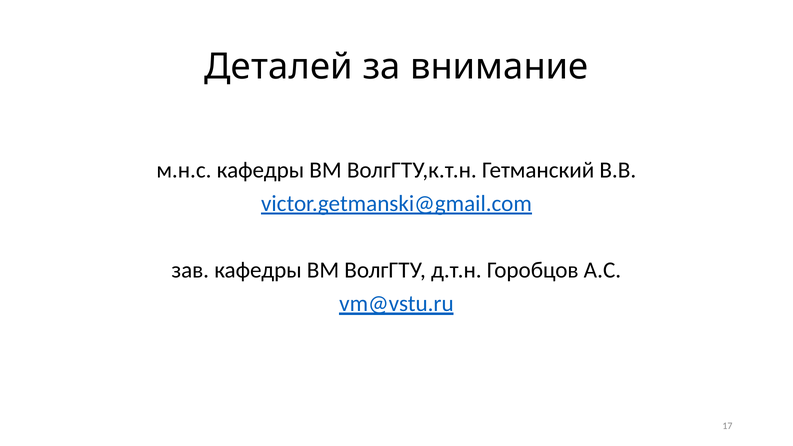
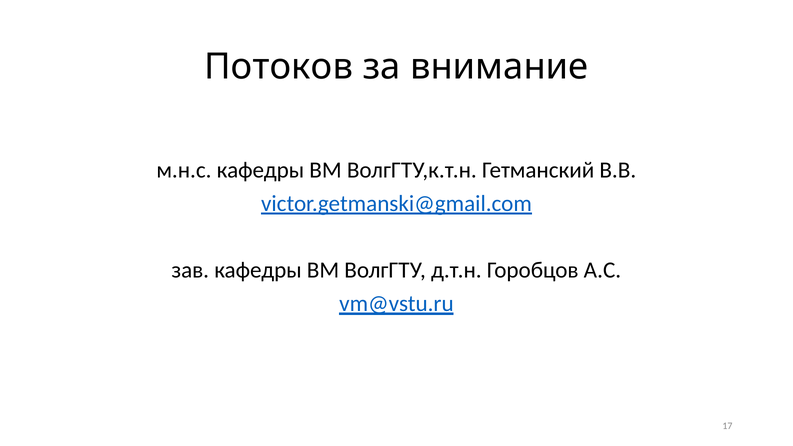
Деталей: Деталей -> Потоков (279, 67)
